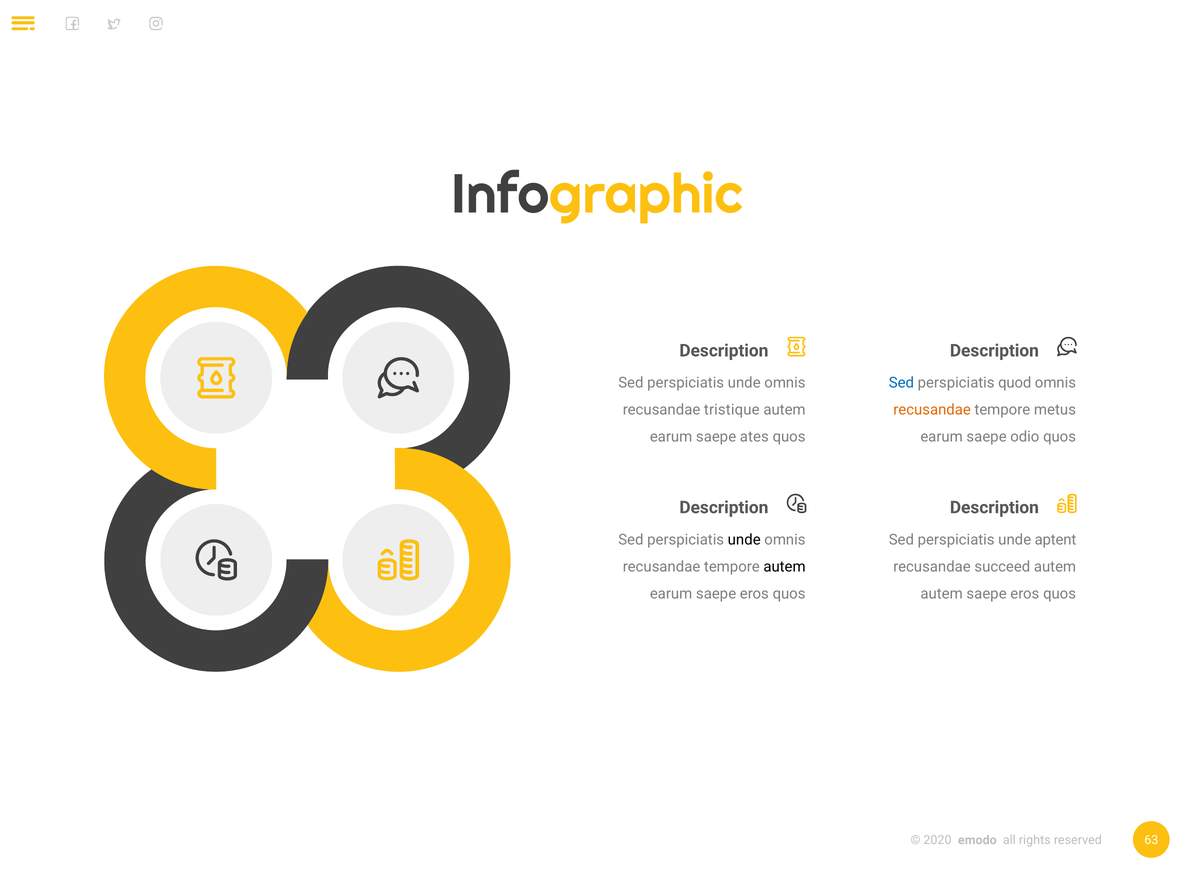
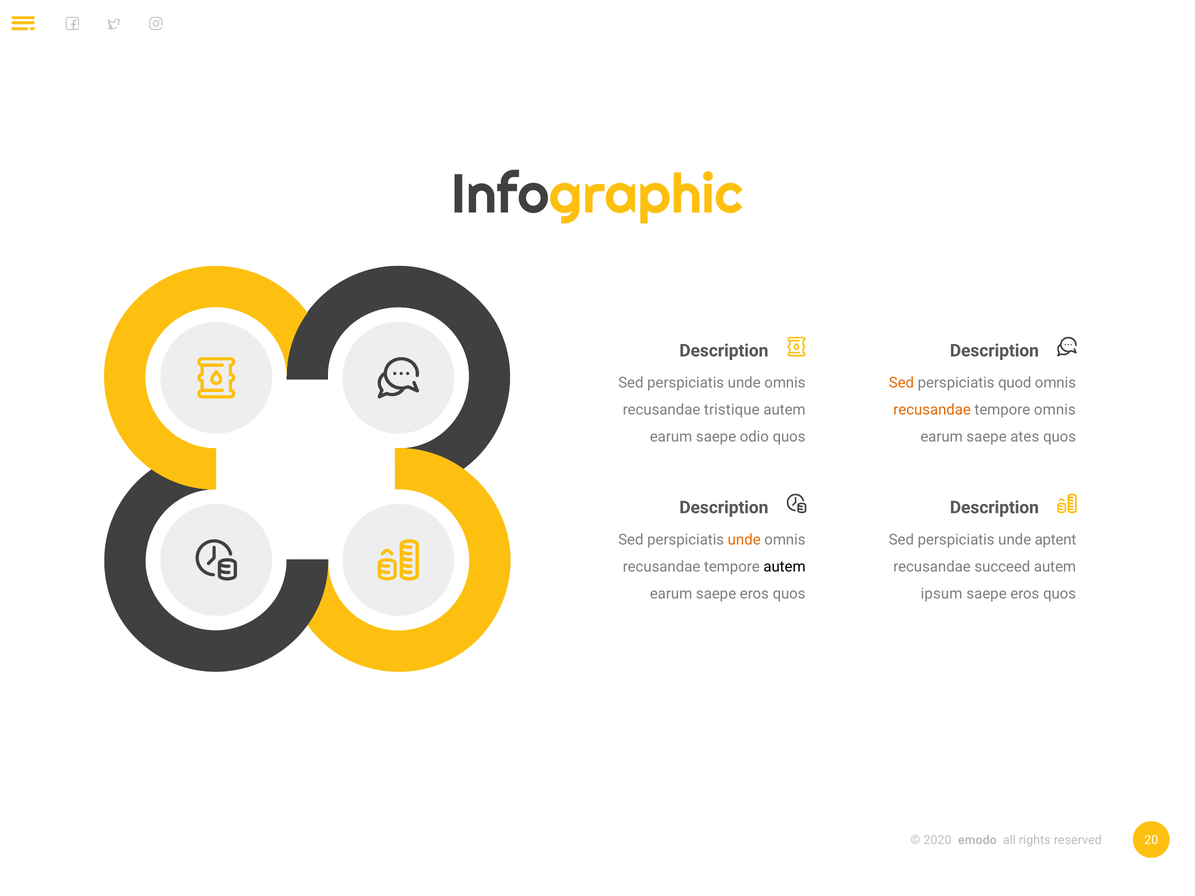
Sed colour: blue -> orange (901, 383)
tempore metus: metus -> omnis (1055, 410)
ates: ates -> odio (754, 437)
odio: odio -> ates (1025, 437)
unde colour: black -> orange (744, 540)
autem: autem -> ipsum (942, 594)
63: 63 -> 20 (1151, 841)
